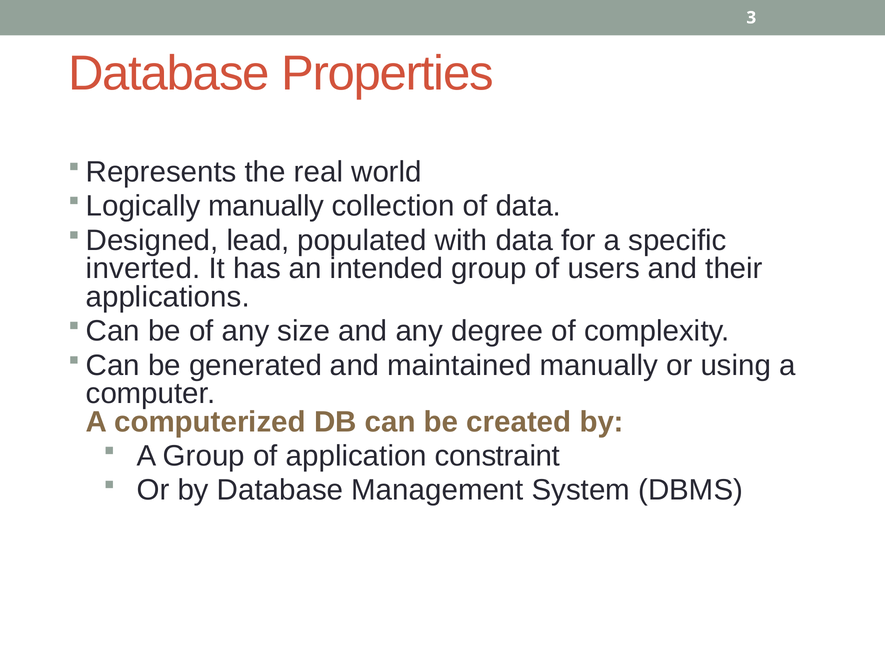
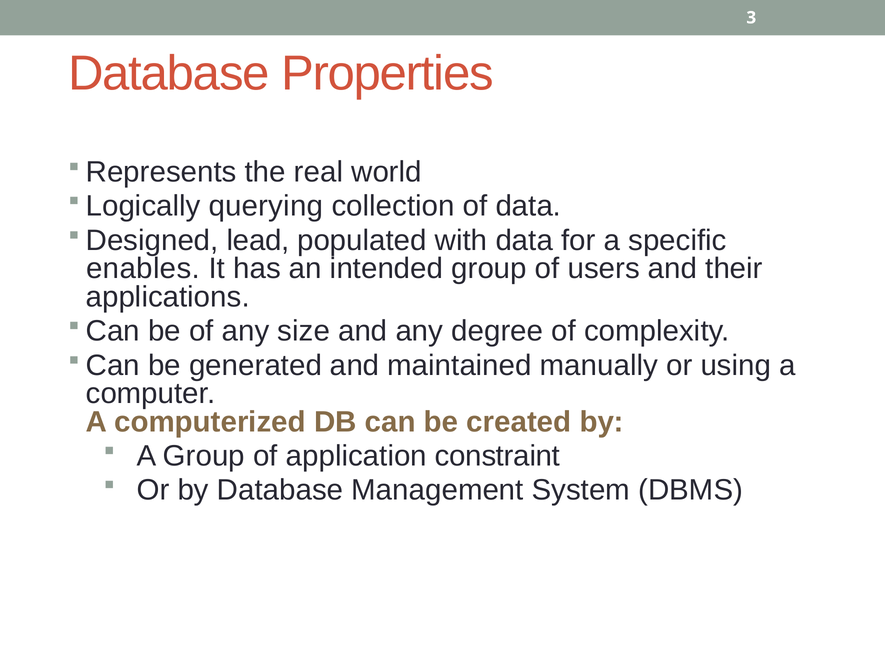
manually: manually -> querying (266, 206)
inverted: inverted -> enables (143, 269)
